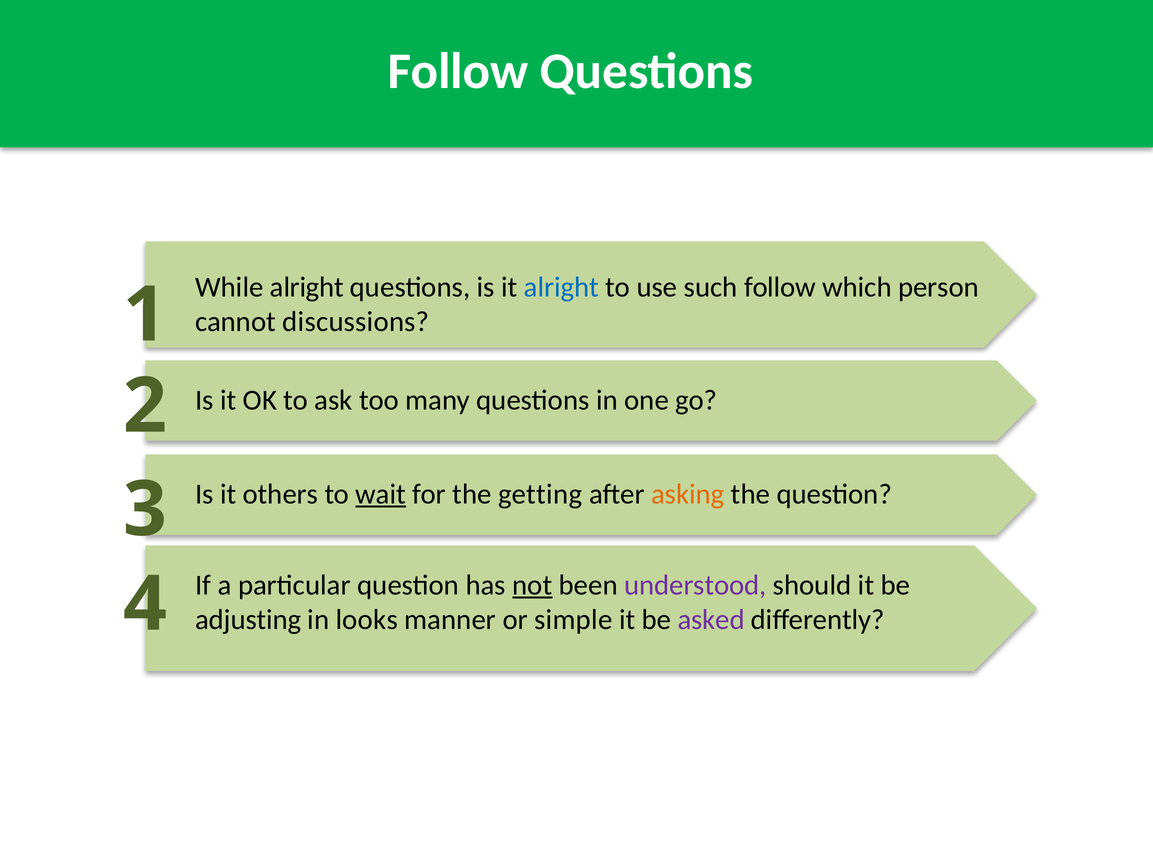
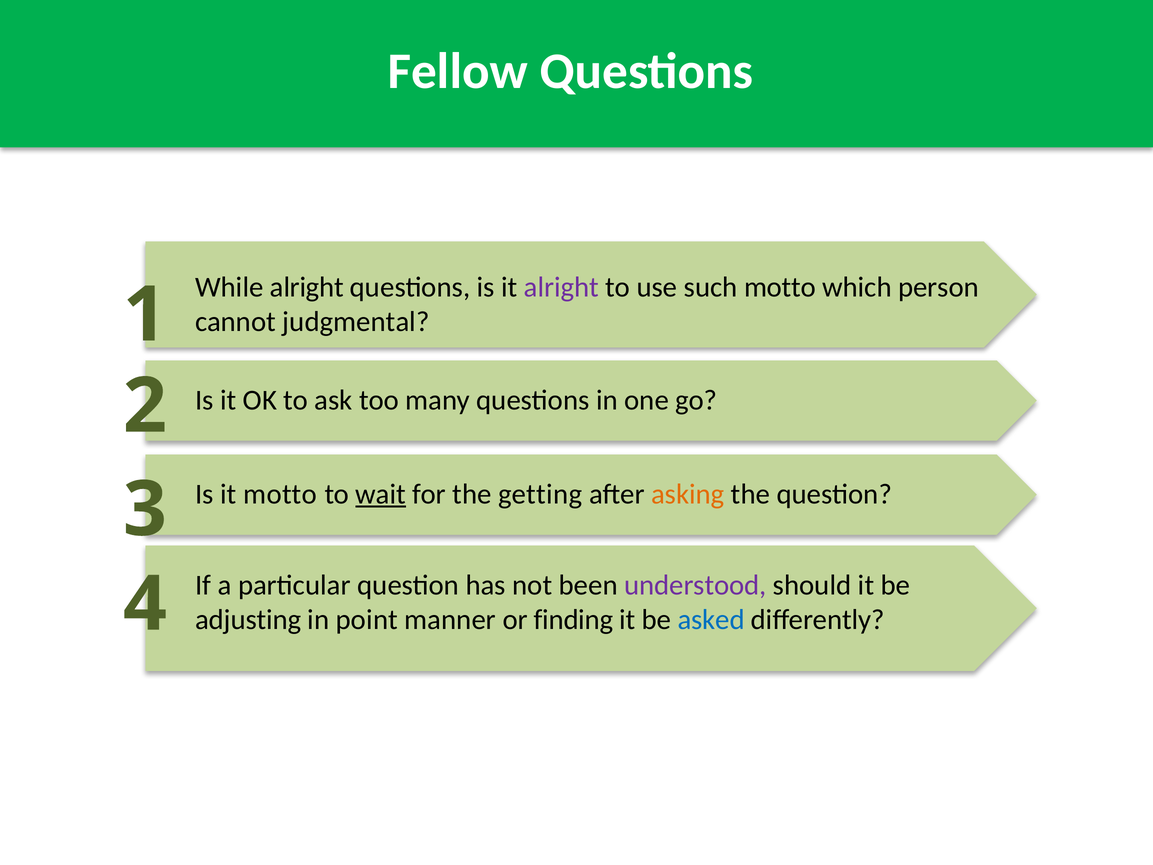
Follow: Follow -> Fellow (458, 71)
alright colour: blue -> purple (561, 287)
such follow: follow -> motto (780, 287)
discussions: discussions -> judgmental (356, 322)
it others: others -> motto (280, 494)
not underline: present -> none (532, 585)
looks: looks -> point (367, 620)
simple: simple -> finding (574, 620)
asked colour: purple -> blue (711, 620)
